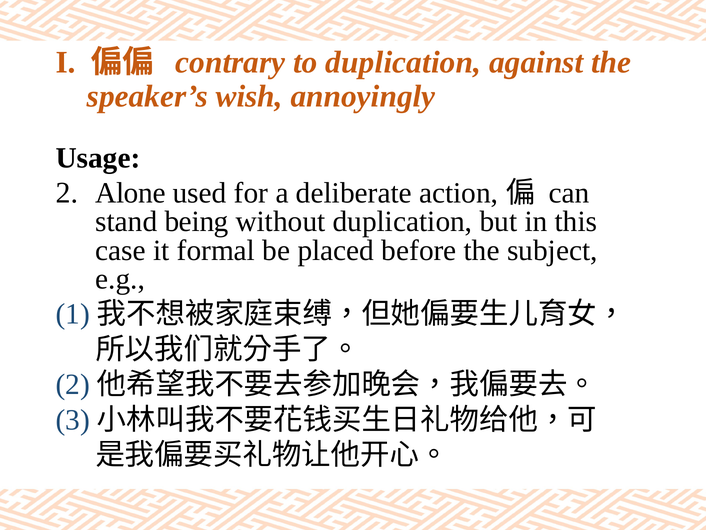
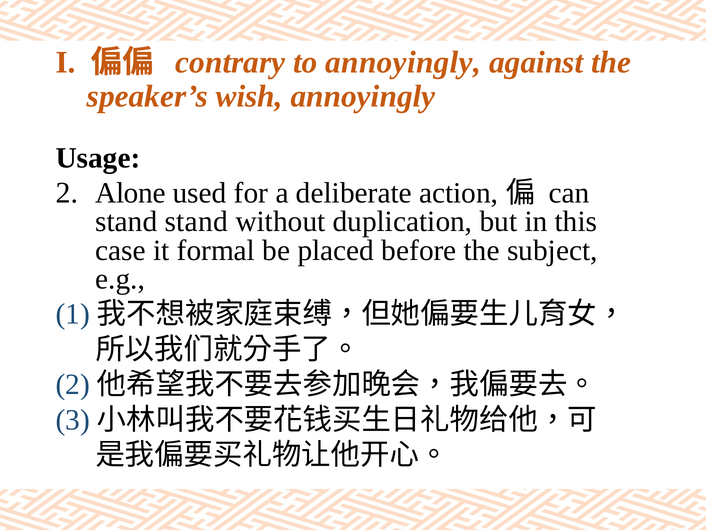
to duplication: duplication -> annoyingly (403, 62)
stand being: being -> stand (196, 221)
